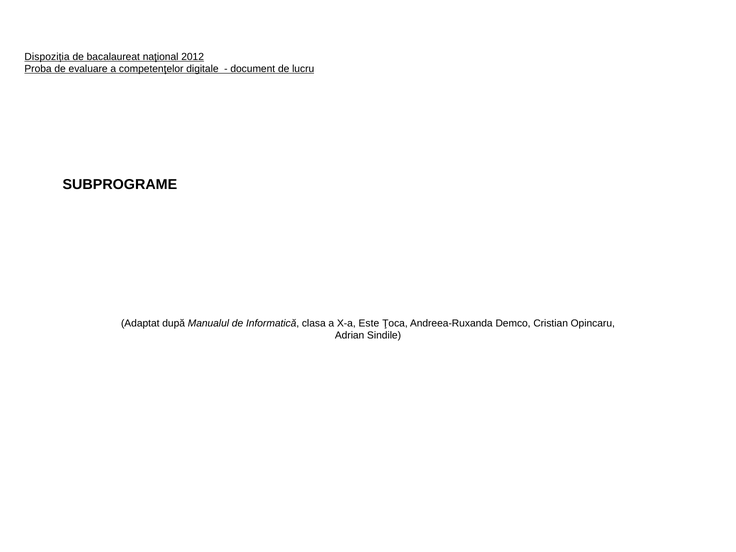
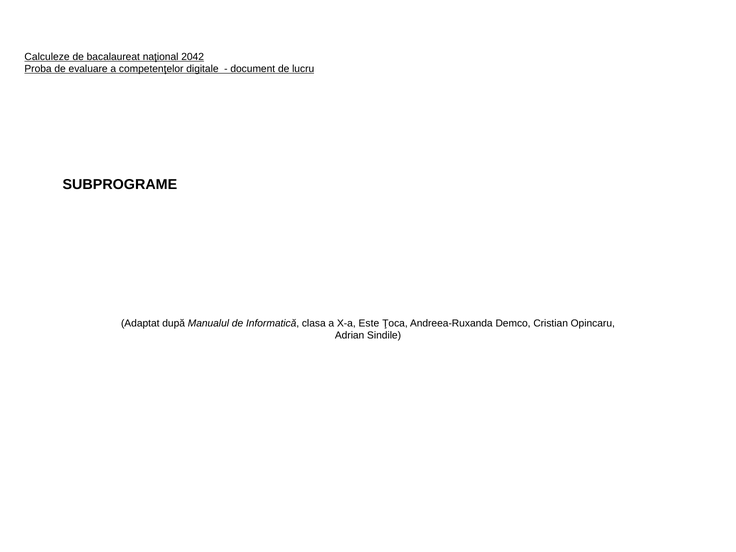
Dispoziția: Dispoziția -> Calculeze (47, 57)
2012: 2012 -> 2042 (193, 57)
